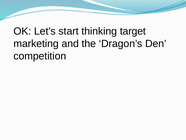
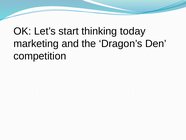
target: target -> today (133, 31)
